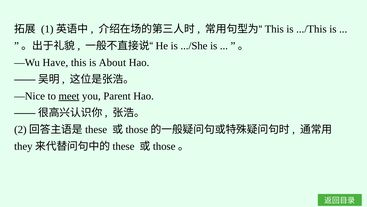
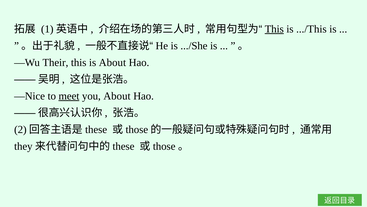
This underline: none -> present (274, 29)
Have: Have -> Their (55, 62)
you Parent: Parent -> About (117, 96)
